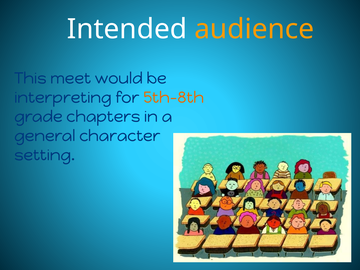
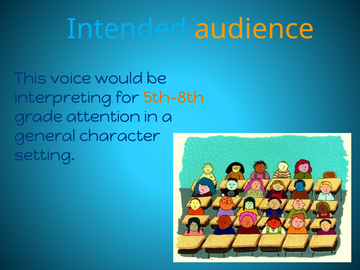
Intended colour: white -> light blue (127, 29)
meet: meet -> voice (71, 78)
chapters: chapters -> attention (103, 117)
